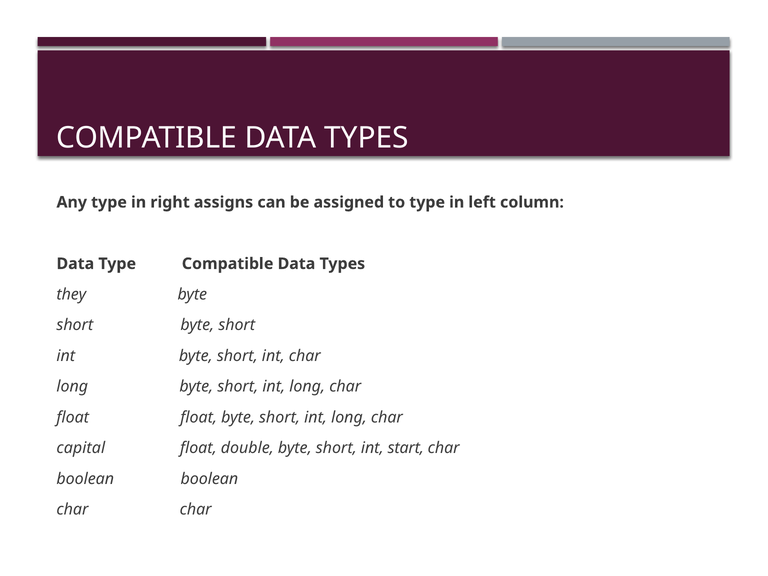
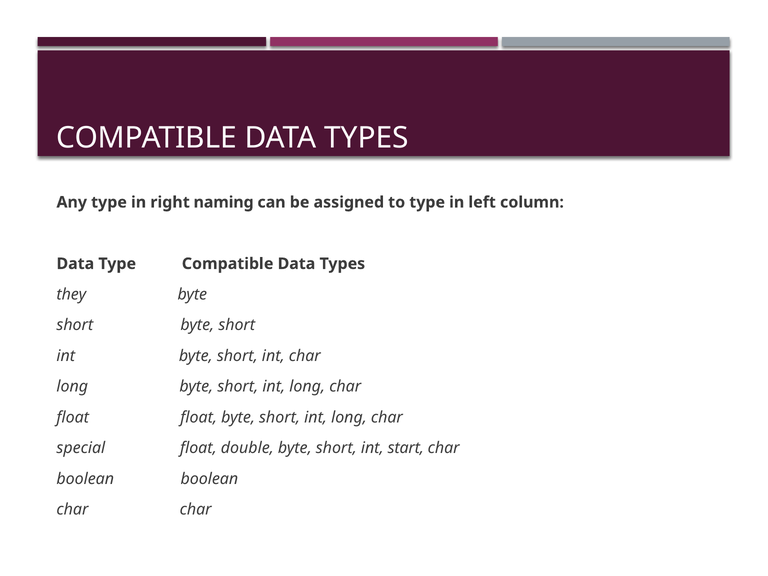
assigns: assigns -> naming (224, 202)
capital: capital -> special (81, 448)
